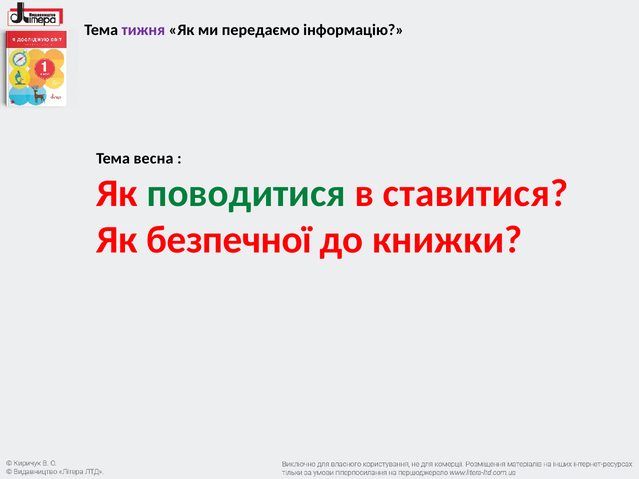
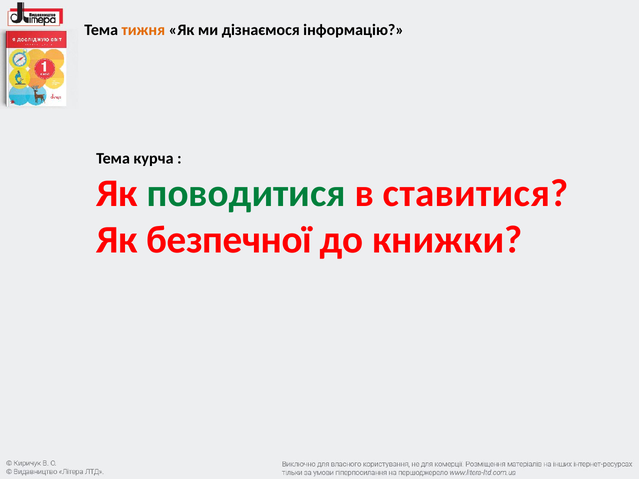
тижня colour: purple -> orange (143, 30)
передаємо: передаємо -> дізнаємося (261, 30)
весна: весна -> курча (154, 159)
